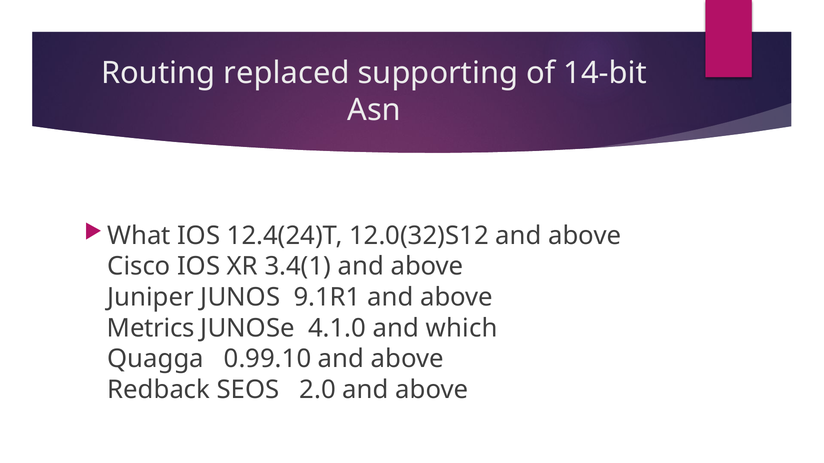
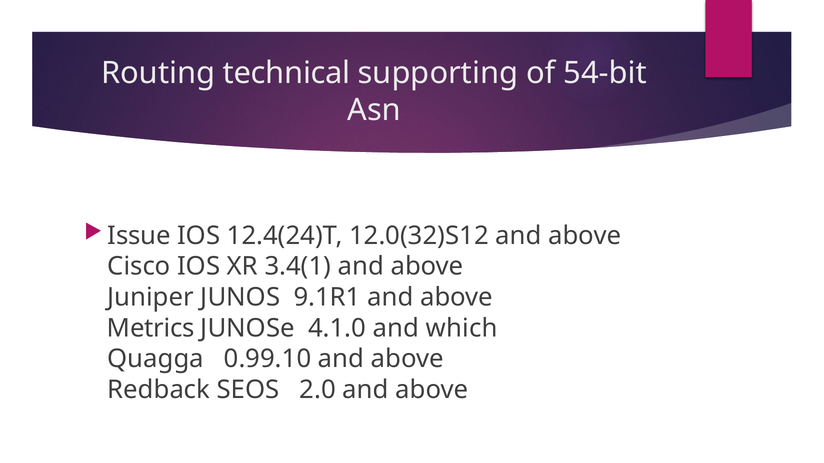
replaced: replaced -> technical (287, 73)
14-bit: 14-bit -> 54-bit (605, 73)
What: What -> Issue (139, 236)
